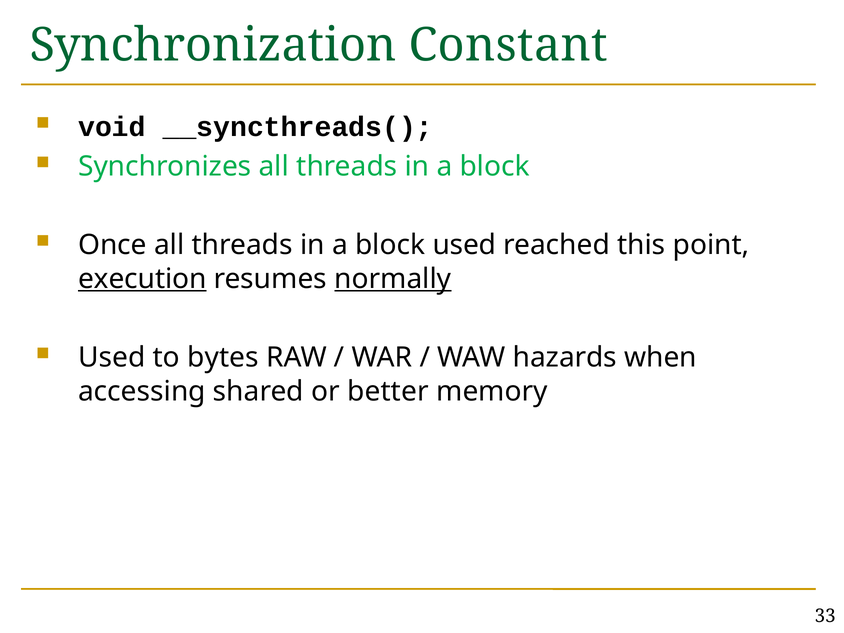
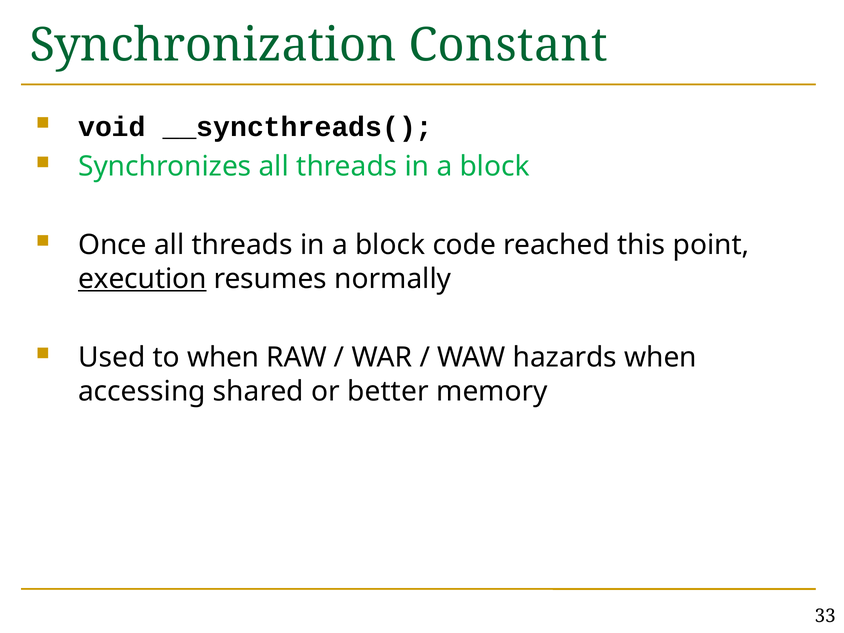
block used: used -> code (464, 245)
normally underline: present -> none (393, 279)
to bytes: bytes -> when (223, 358)
